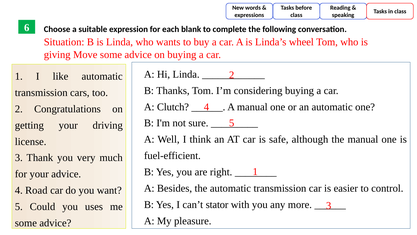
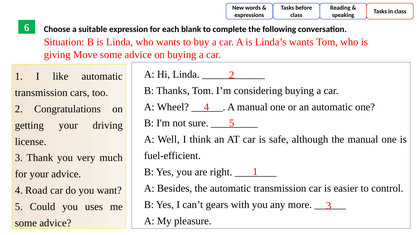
Linda’s wheel: wheel -> wants (301, 42)
Clutch: Clutch -> Wheel (173, 107)
stator: stator -> gears (217, 204)
